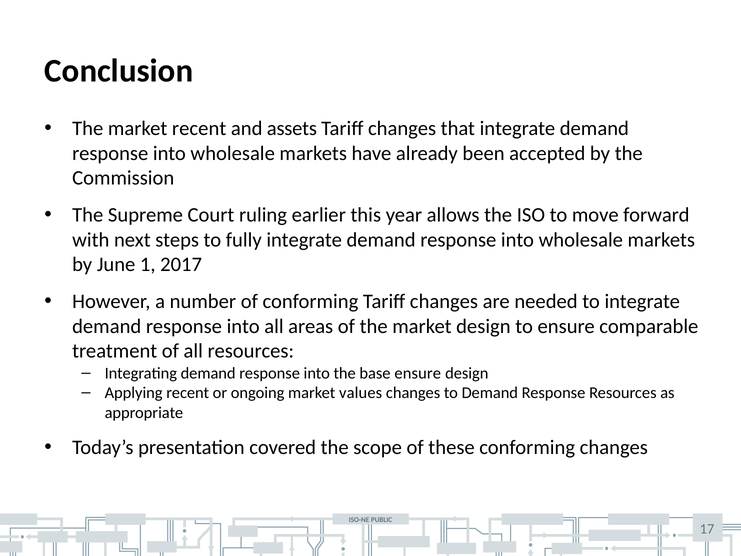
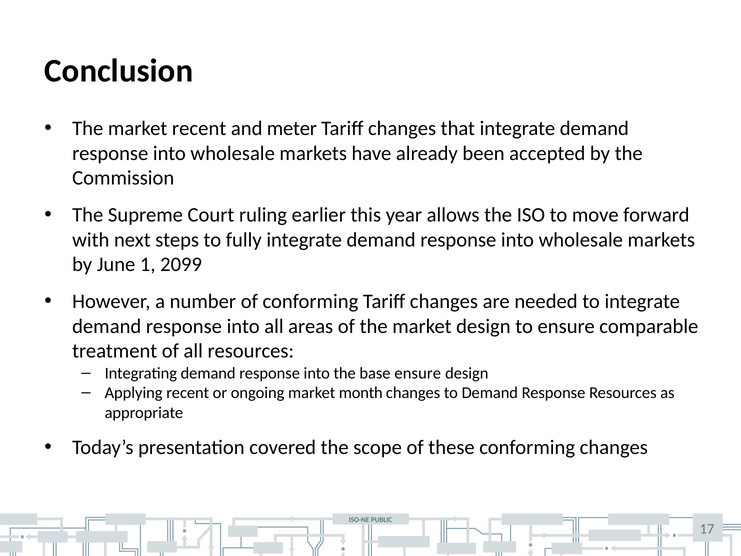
assets: assets -> meter (292, 129)
2017: 2017 -> 2099 (181, 265)
values: values -> month (361, 393)
